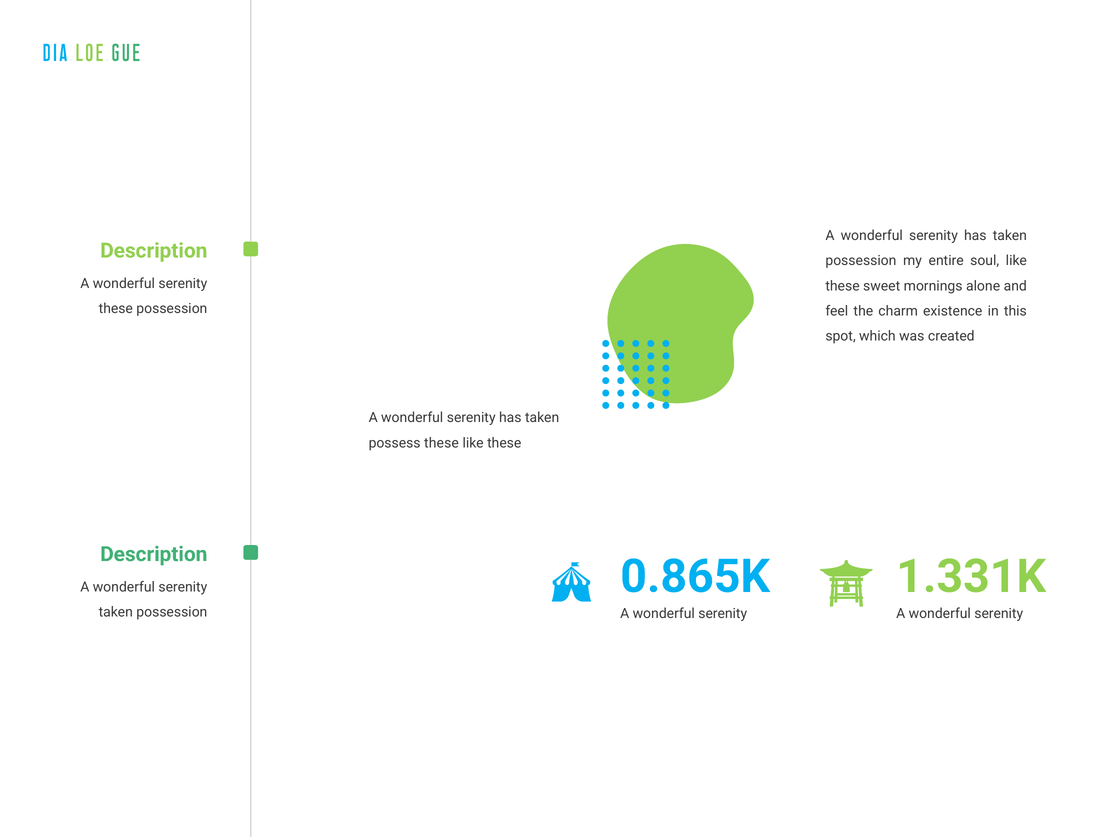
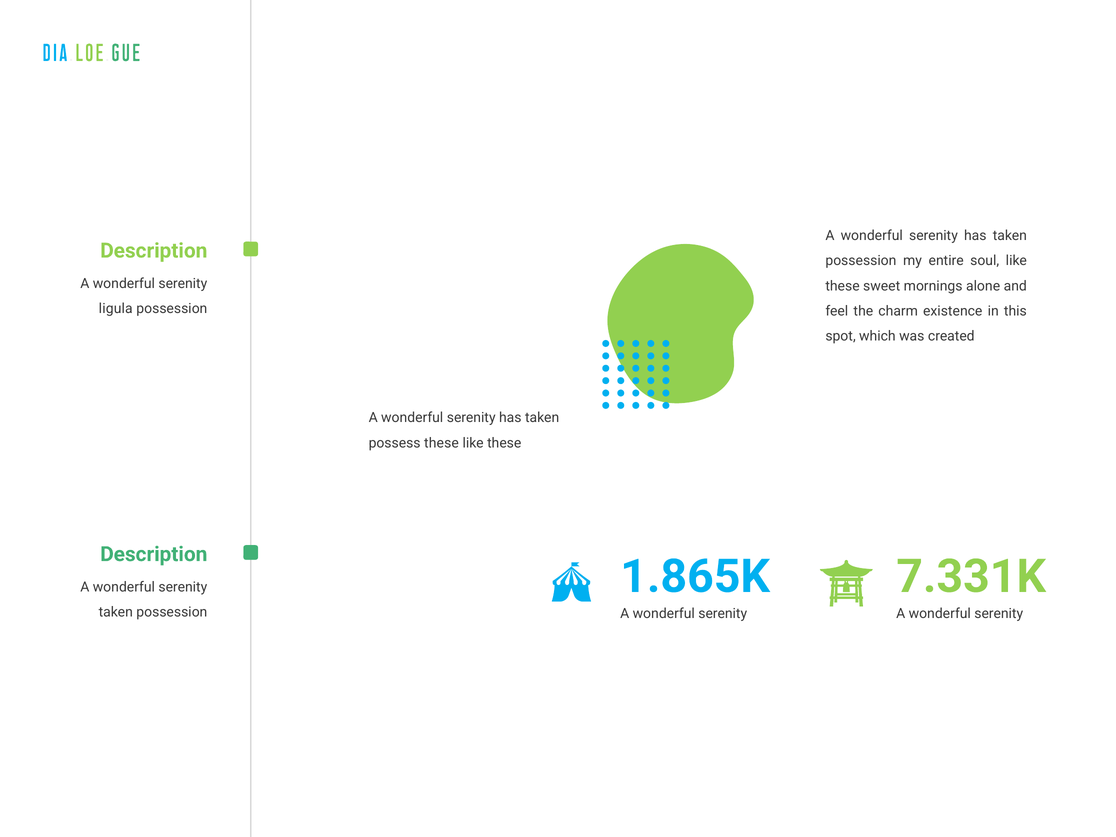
these: these -> ligula (116, 309)
0.865K: 0.865K -> 1.865K (695, 577)
1.331K: 1.331K -> 7.331K (971, 577)
